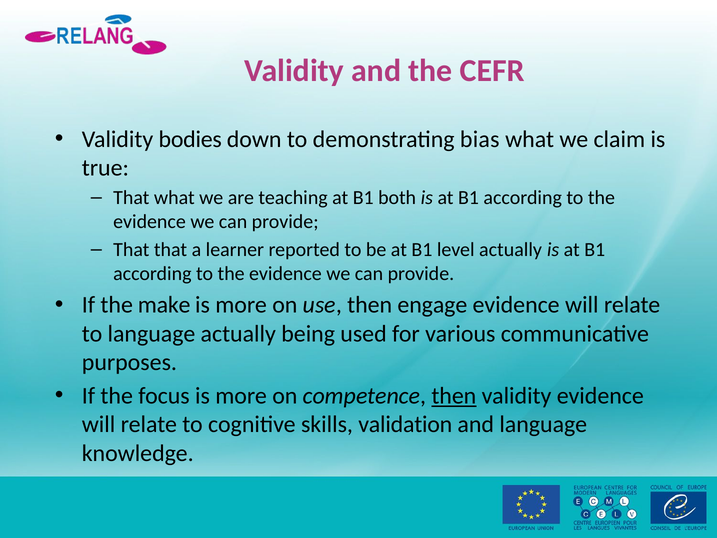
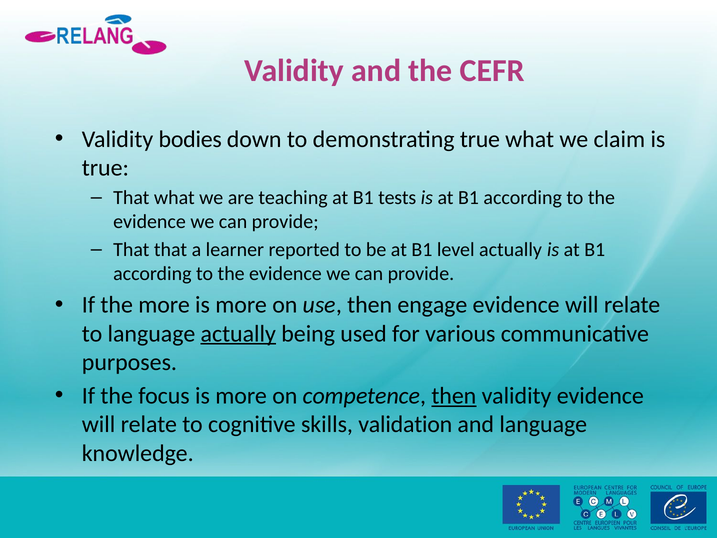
demonstrating bias: bias -> true (480, 139)
both: both -> tests (397, 198)
the make: make -> more (164, 305)
actually underline: none -> present (238, 334)
